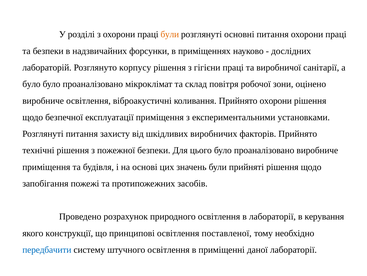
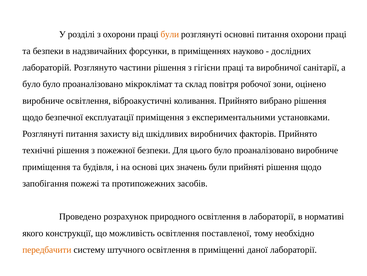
корпусу: корпусу -> частини (135, 67)
Прийнято охорони: охорони -> вибрано (276, 100)
керування: керування -> нормативі (324, 216)
принципові: принципові -> можливість (132, 233)
передбачити colour: blue -> orange (47, 249)
